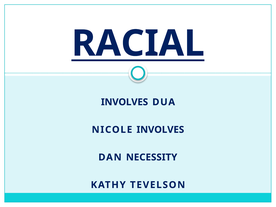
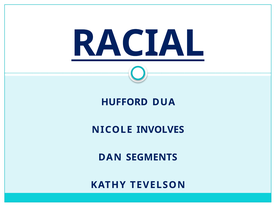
INVOLVES: INVOLVES -> HUFFORD (124, 102)
NECESSITY: NECESSITY -> SEGMENTS (152, 157)
